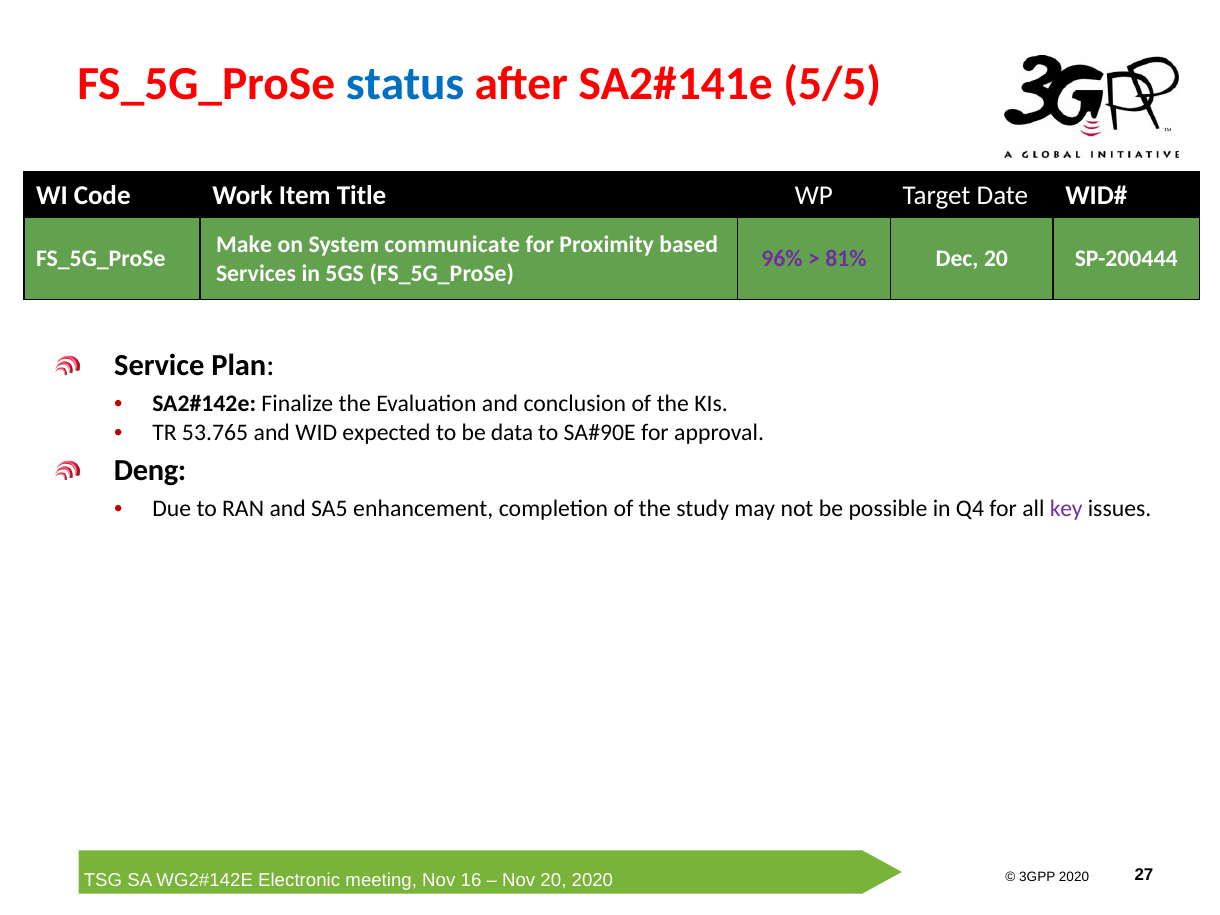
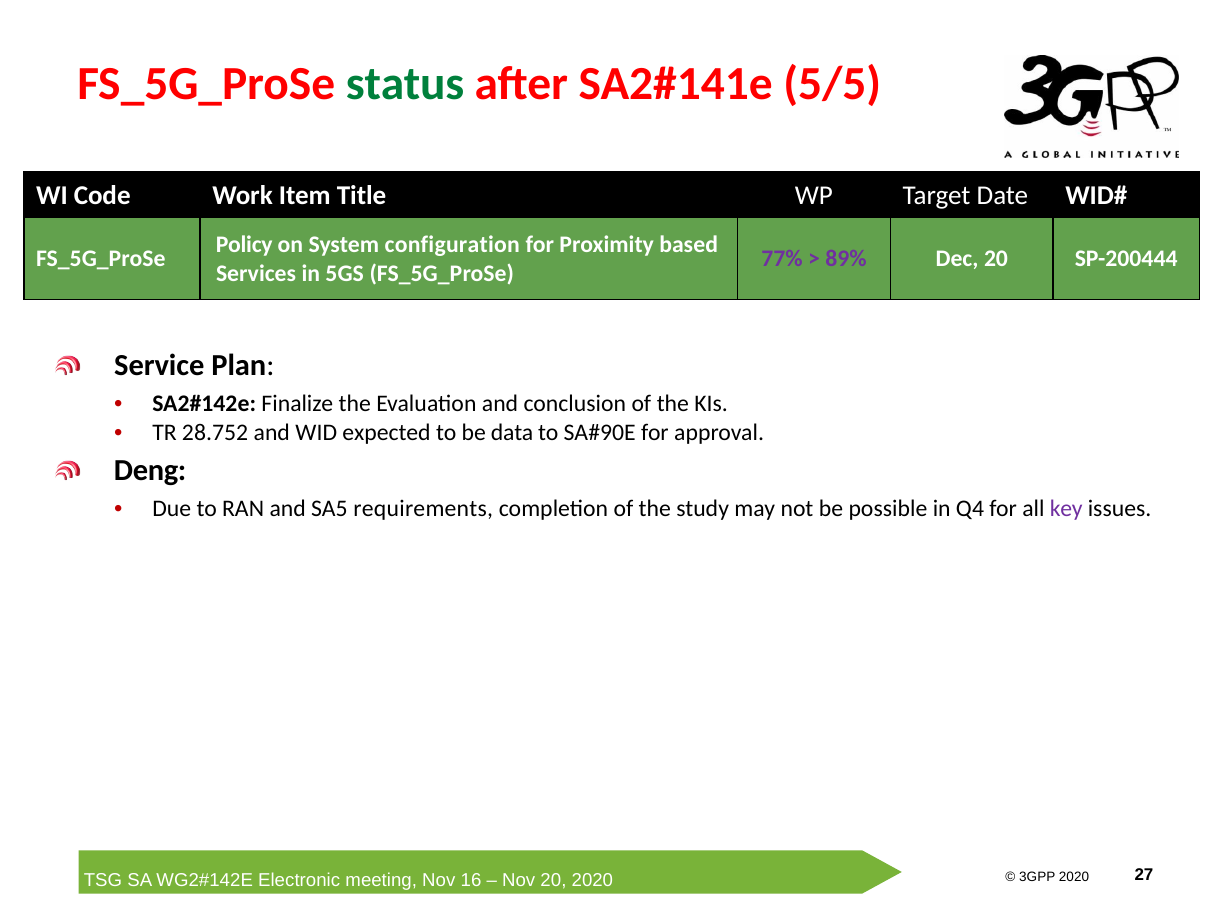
status colour: blue -> green (405, 84)
Make: Make -> Policy (244, 244)
communicate: communicate -> configuration (452, 244)
96%: 96% -> 77% (782, 259)
81%: 81% -> 89% (846, 259)
53.765: 53.765 -> 28.752 (215, 433)
enhancement: enhancement -> requirements (423, 509)
